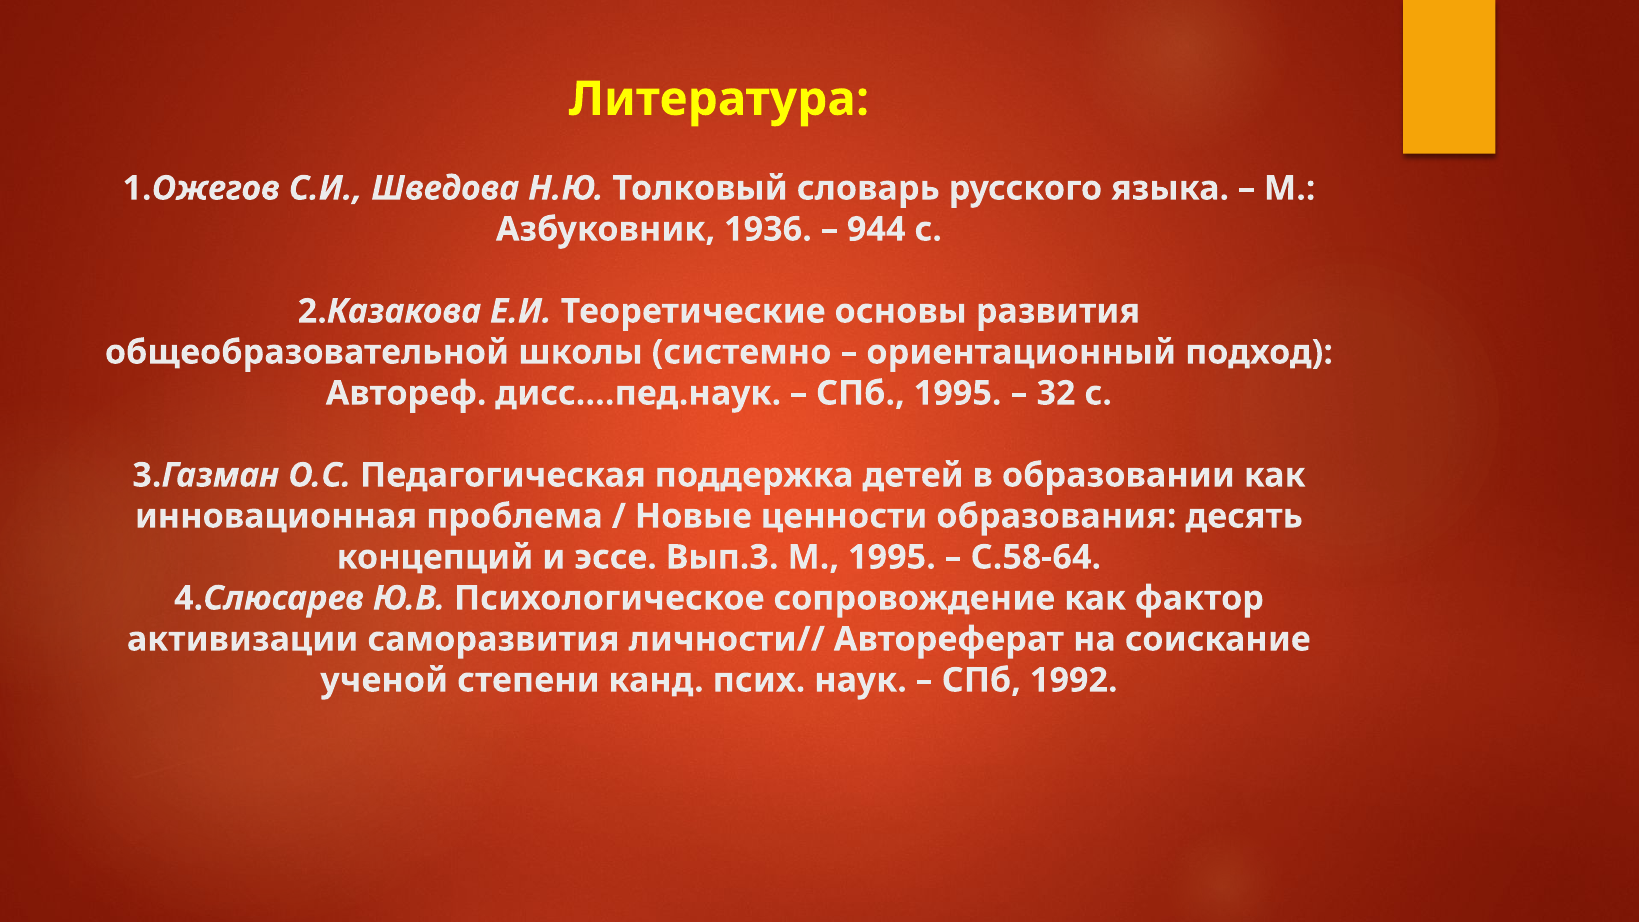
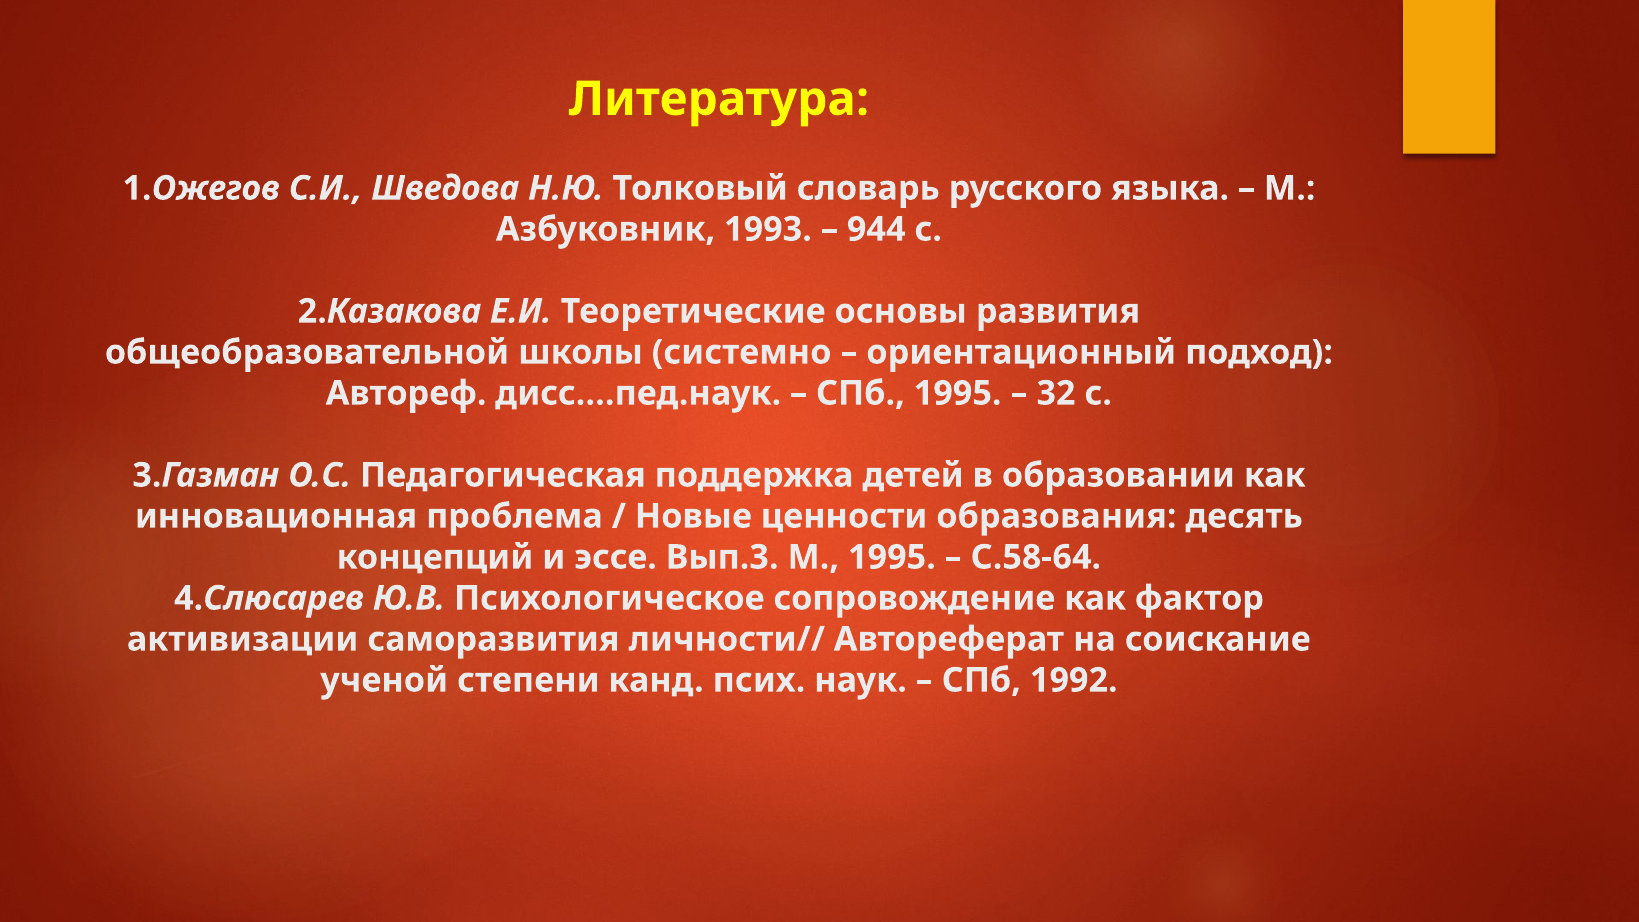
1936: 1936 -> 1993 (768, 229)
